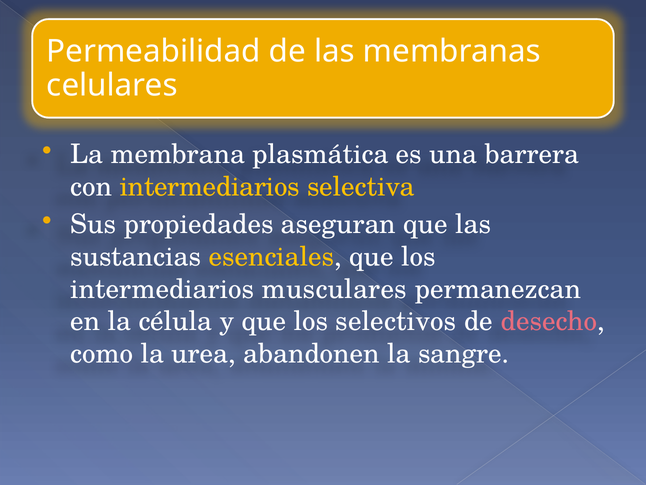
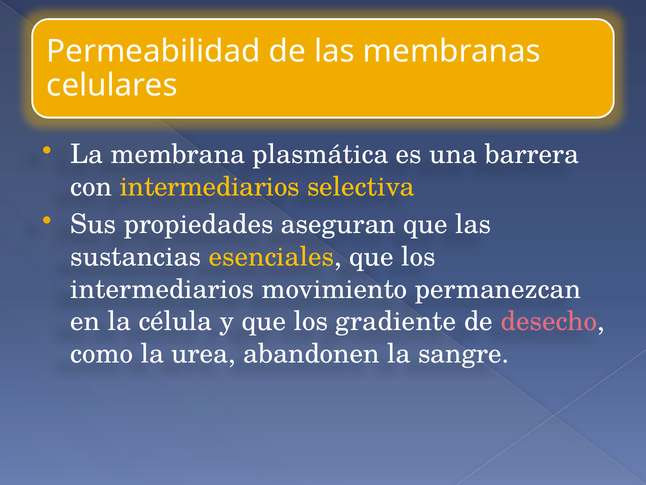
musculares: musculares -> movimiento (335, 289)
selectivos: selectivos -> gradiente (396, 321)
